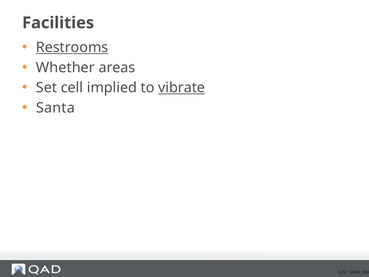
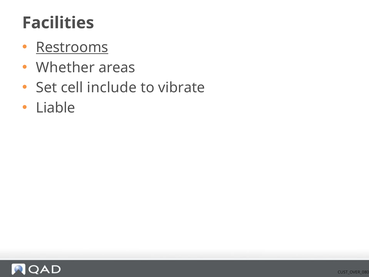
implied: implied -> include (112, 88)
vibrate underline: present -> none (182, 88)
Santa: Santa -> Liable (56, 108)
